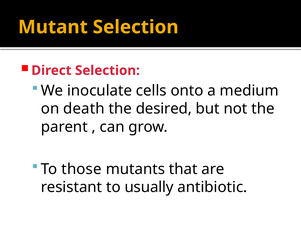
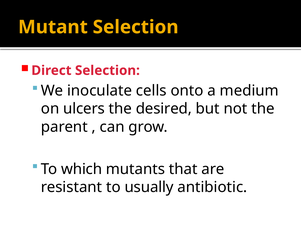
death: death -> ulcers (84, 109)
those: those -> which (82, 169)
